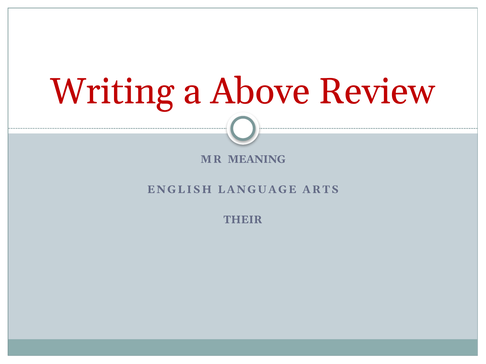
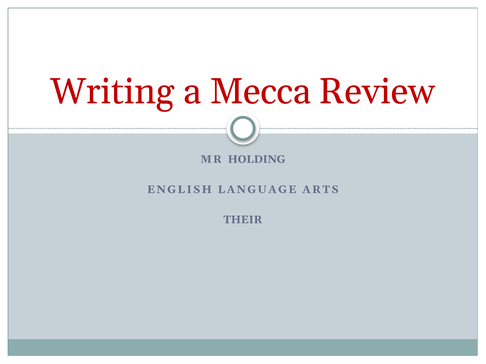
Above: Above -> Mecca (260, 92)
MEANING: MEANING -> HOLDING (257, 159)
